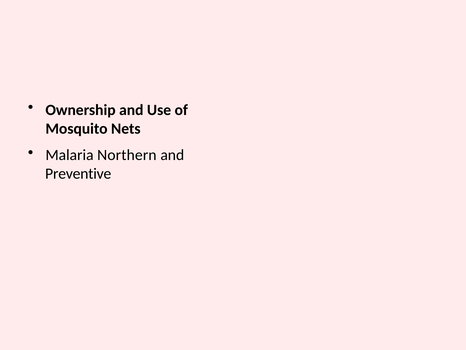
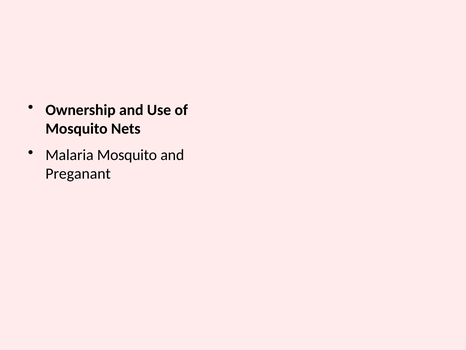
Malaria Northern: Northern -> Mosquito (127, 155)
Preventive: Preventive -> Preganant (78, 174)
